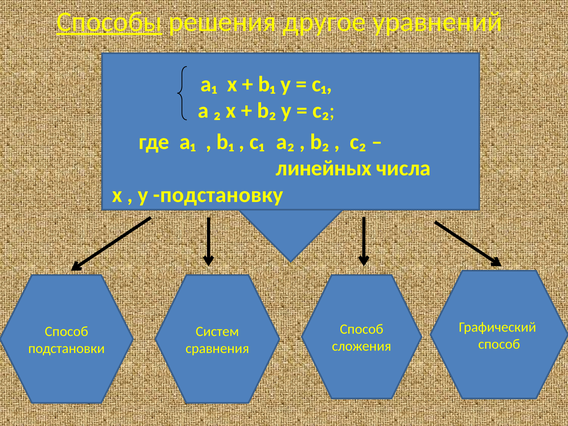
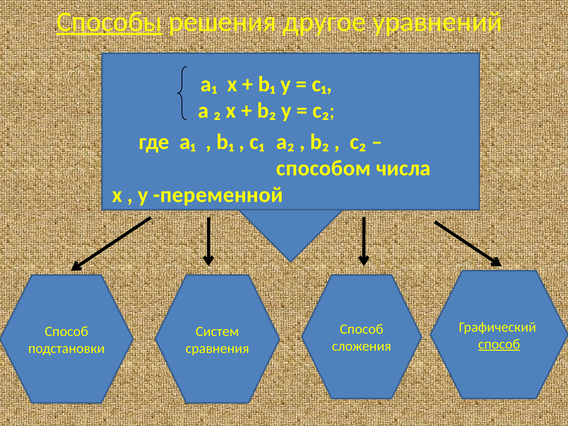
линейных: линейных -> способом (324, 168)
подстановку: подстановку -> переменной (218, 195)
способ underline: none -> present (499, 344)
